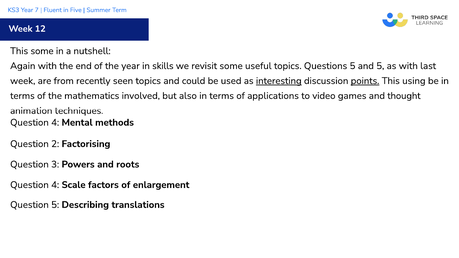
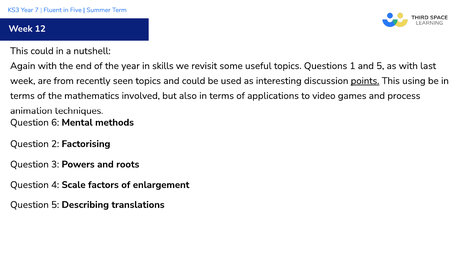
This some: some -> could (42, 51)
Questions 5: 5 -> 1 (353, 66)
interesting underline: present -> none (279, 81)
thought: thought -> process (404, 96)
4: 4 -> 6 (55, 123)
